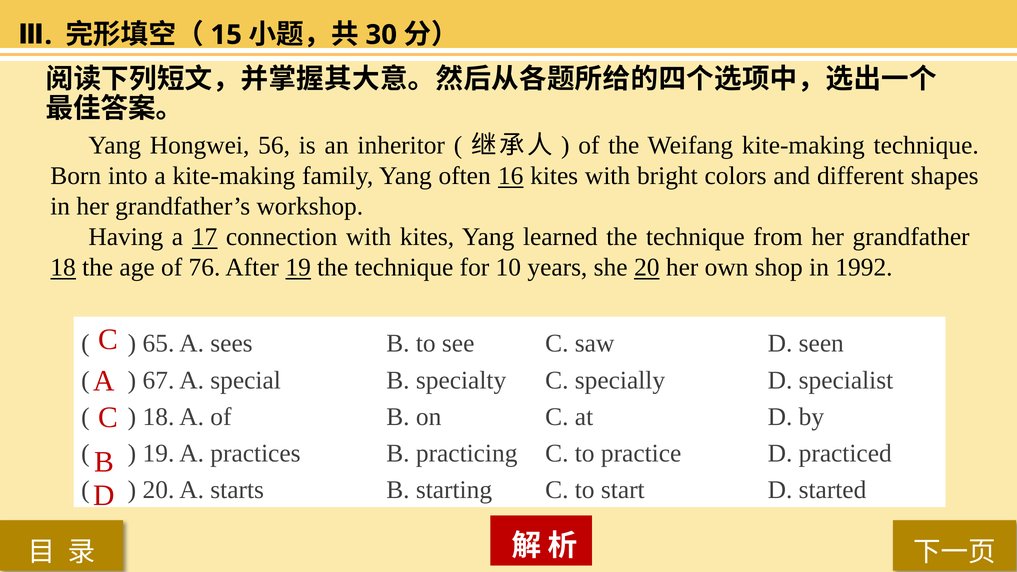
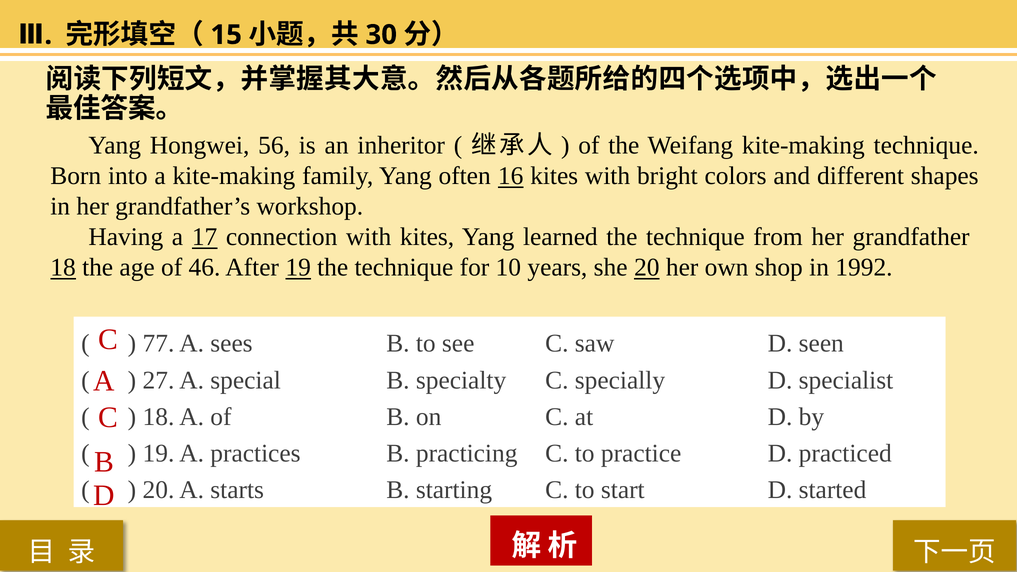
76: 76 -> 46 (205, 267)
65: 65 -> 77 (158, 344)
67: 67 -> 27 (158, 380)
